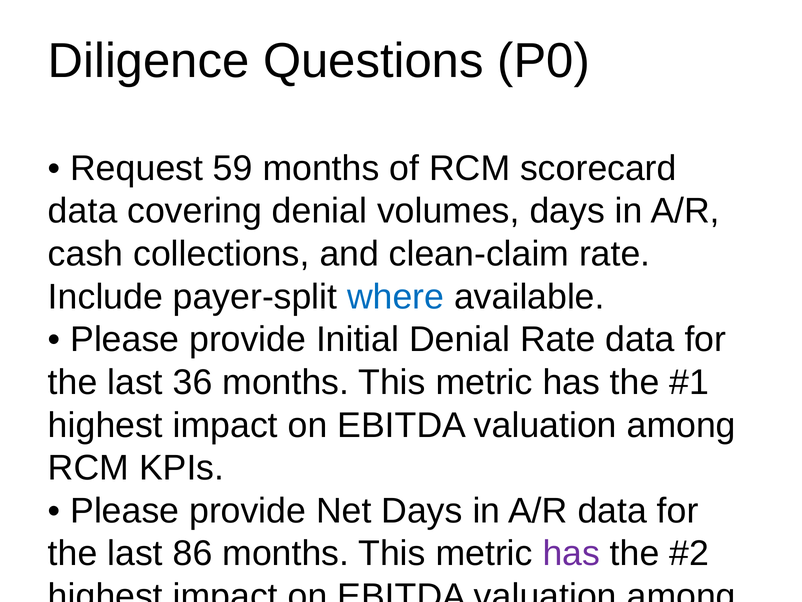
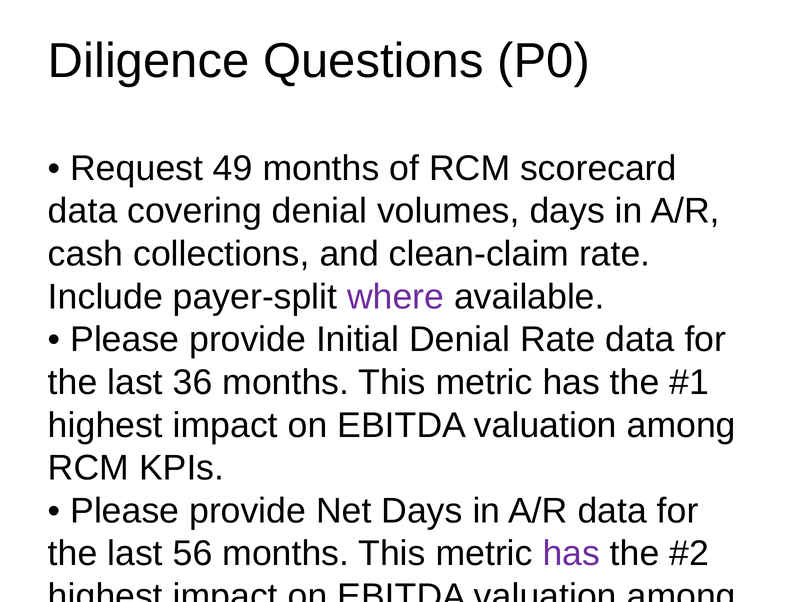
59: 59 -> 49 (233, 168)
where colour: blue -> purple (396, 297)
86: 86 -> 56 (193, 553)
